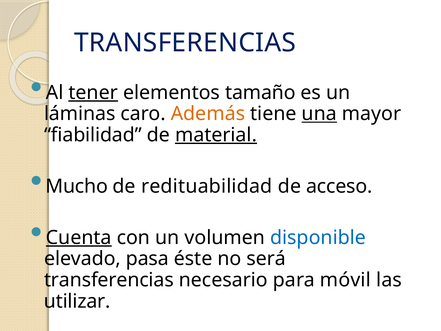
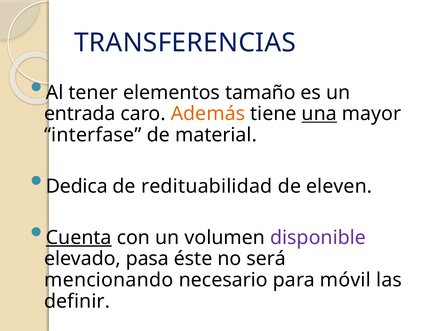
tener underline: present -> none (93, 92)
láminas: láminas -> entrada (80, 114)
fiabilidad: fiabilidad -> interfase (93, 135)
material underline: present -> none (216, 135)
Mucho: Mucho -> Dedica (77, 186)
acceso: acceso -> eleven (339, 186)
disponible colour: blue -> purple (318, 237)
transferencias: transferencias -> mencionando (109, 280)
utilizar: utilizar -> definir (77, 301)
